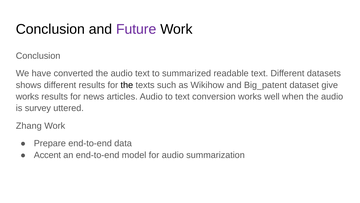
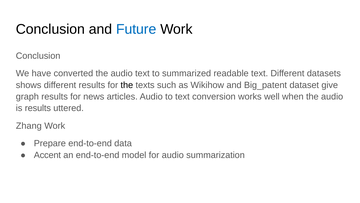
Future colour: purple -> blue (136, 29)
works: works -> graph (27, 96)
is survey: survey -> results (38, 108)
